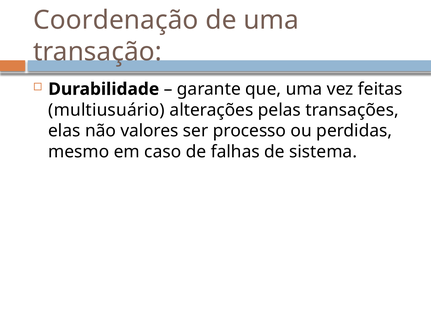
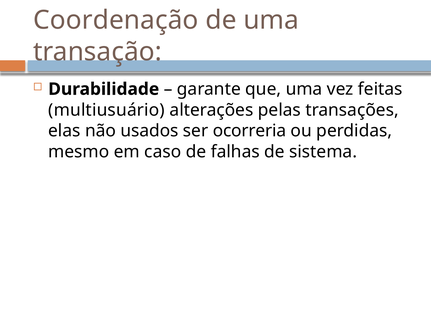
valores: valores -> usados (149, 131)
processo: processo -> ocorreria (249, 131)
